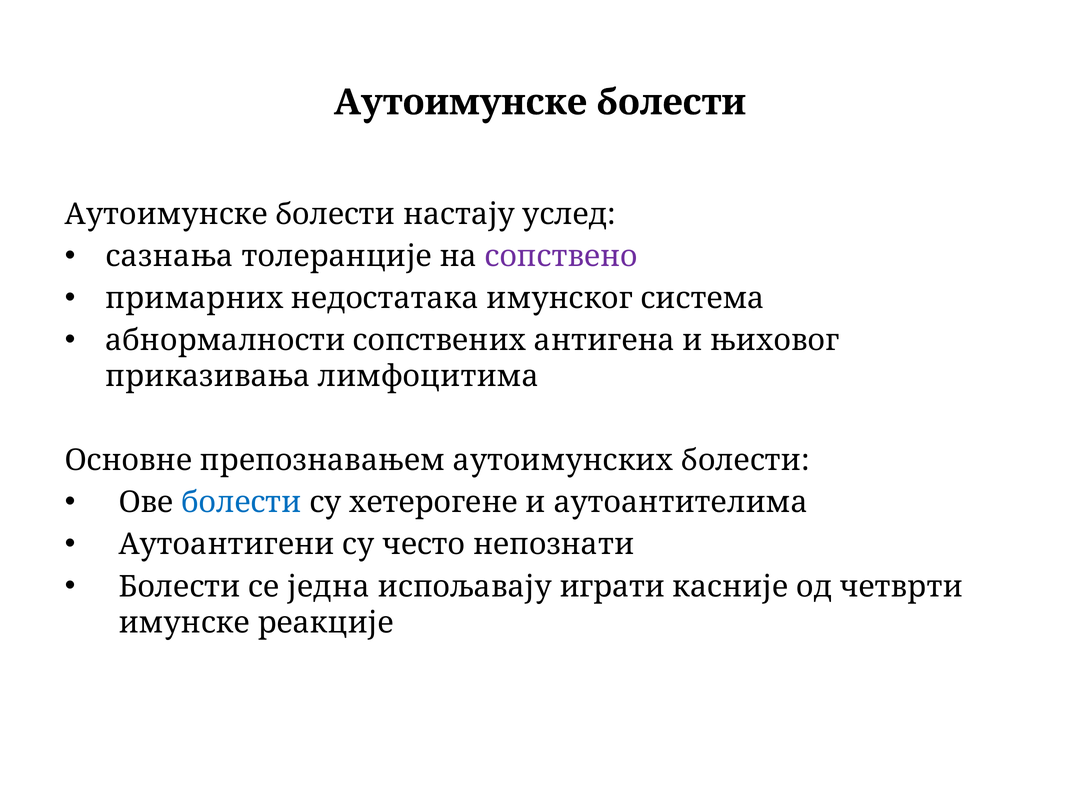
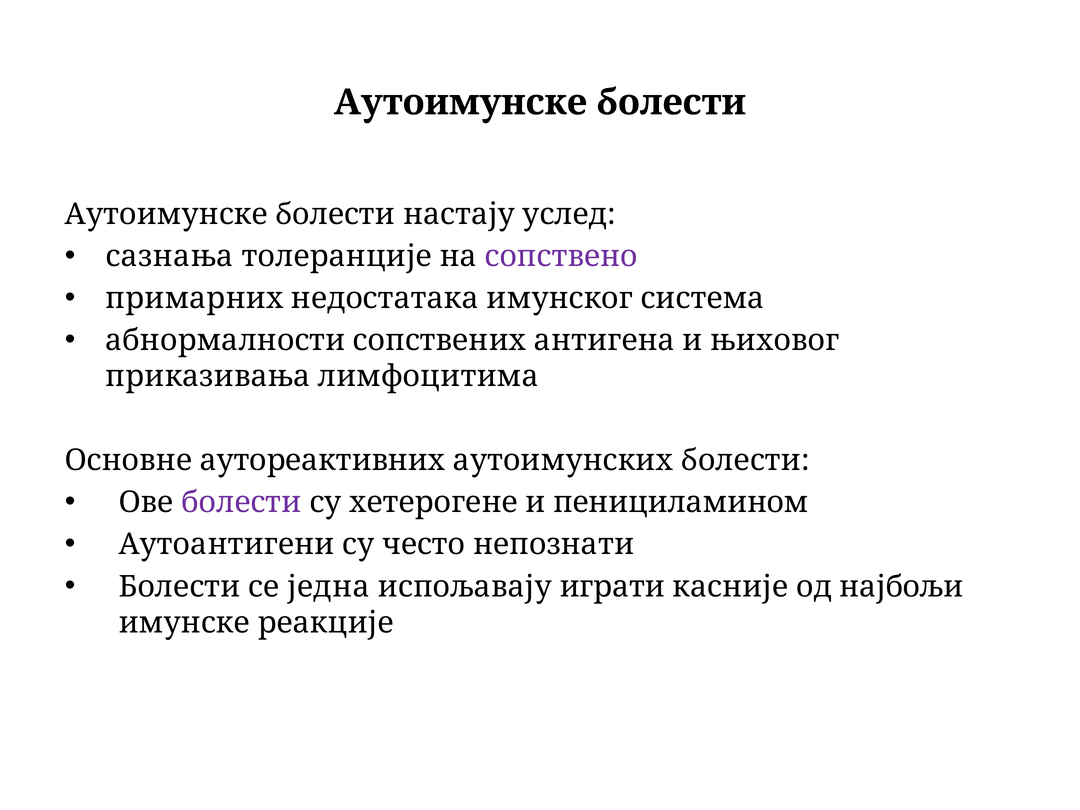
препознавањем: препознавањем -> аутореактивних (323, 461)
болести colour: blue -> purple (242, 503)
аутоантителима: аутоантителима -> пенициламином (681, 503)
четврти: четврти -> најбољи (901, 587)
